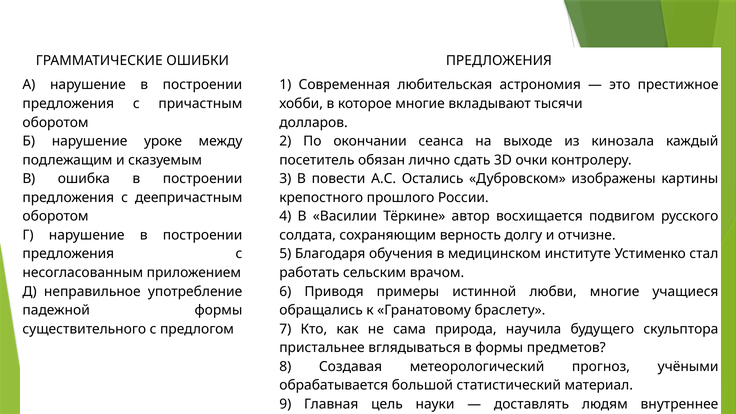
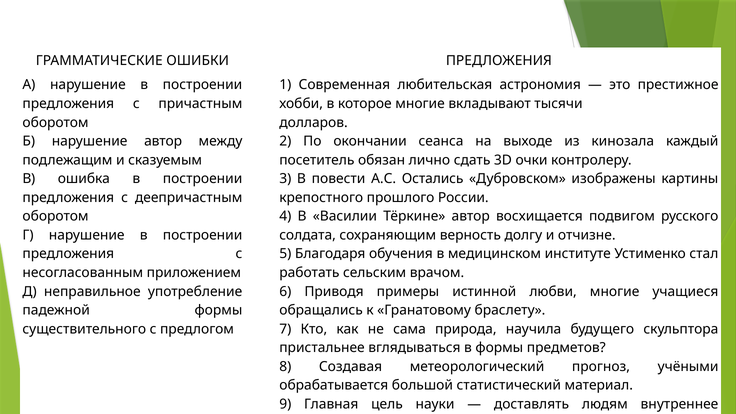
нарушение уроке: уроке -> автор (163, 141)
